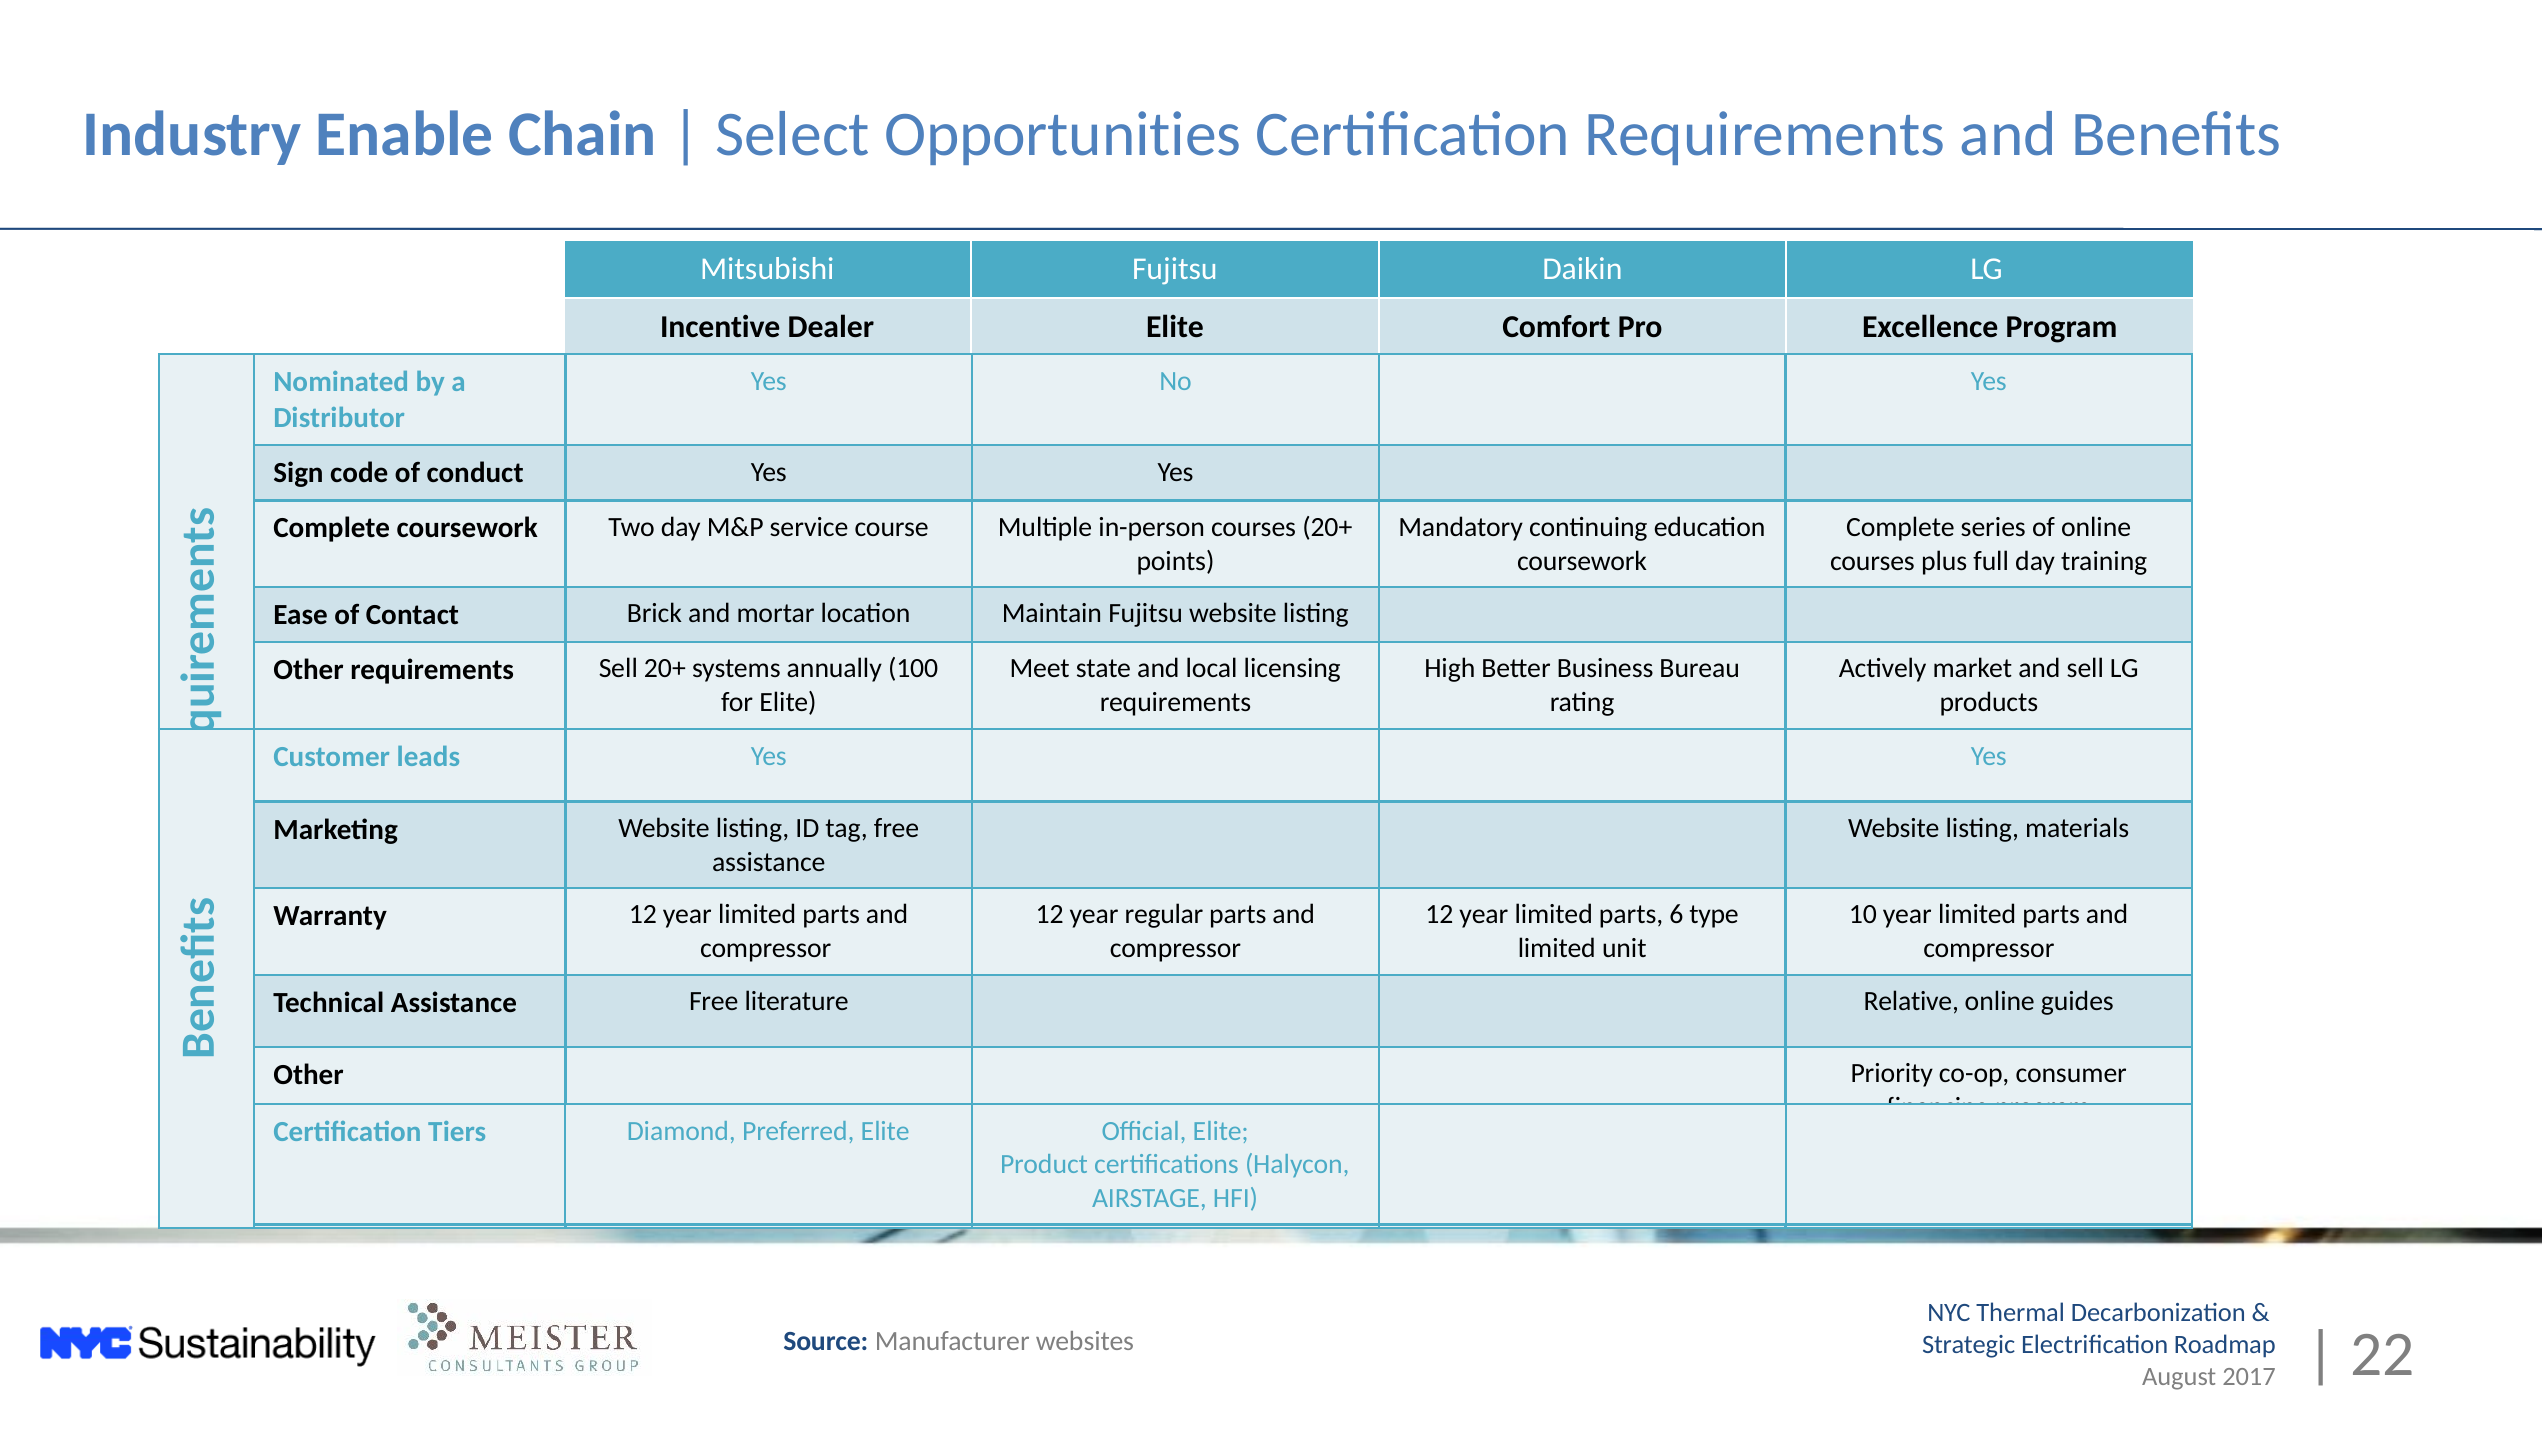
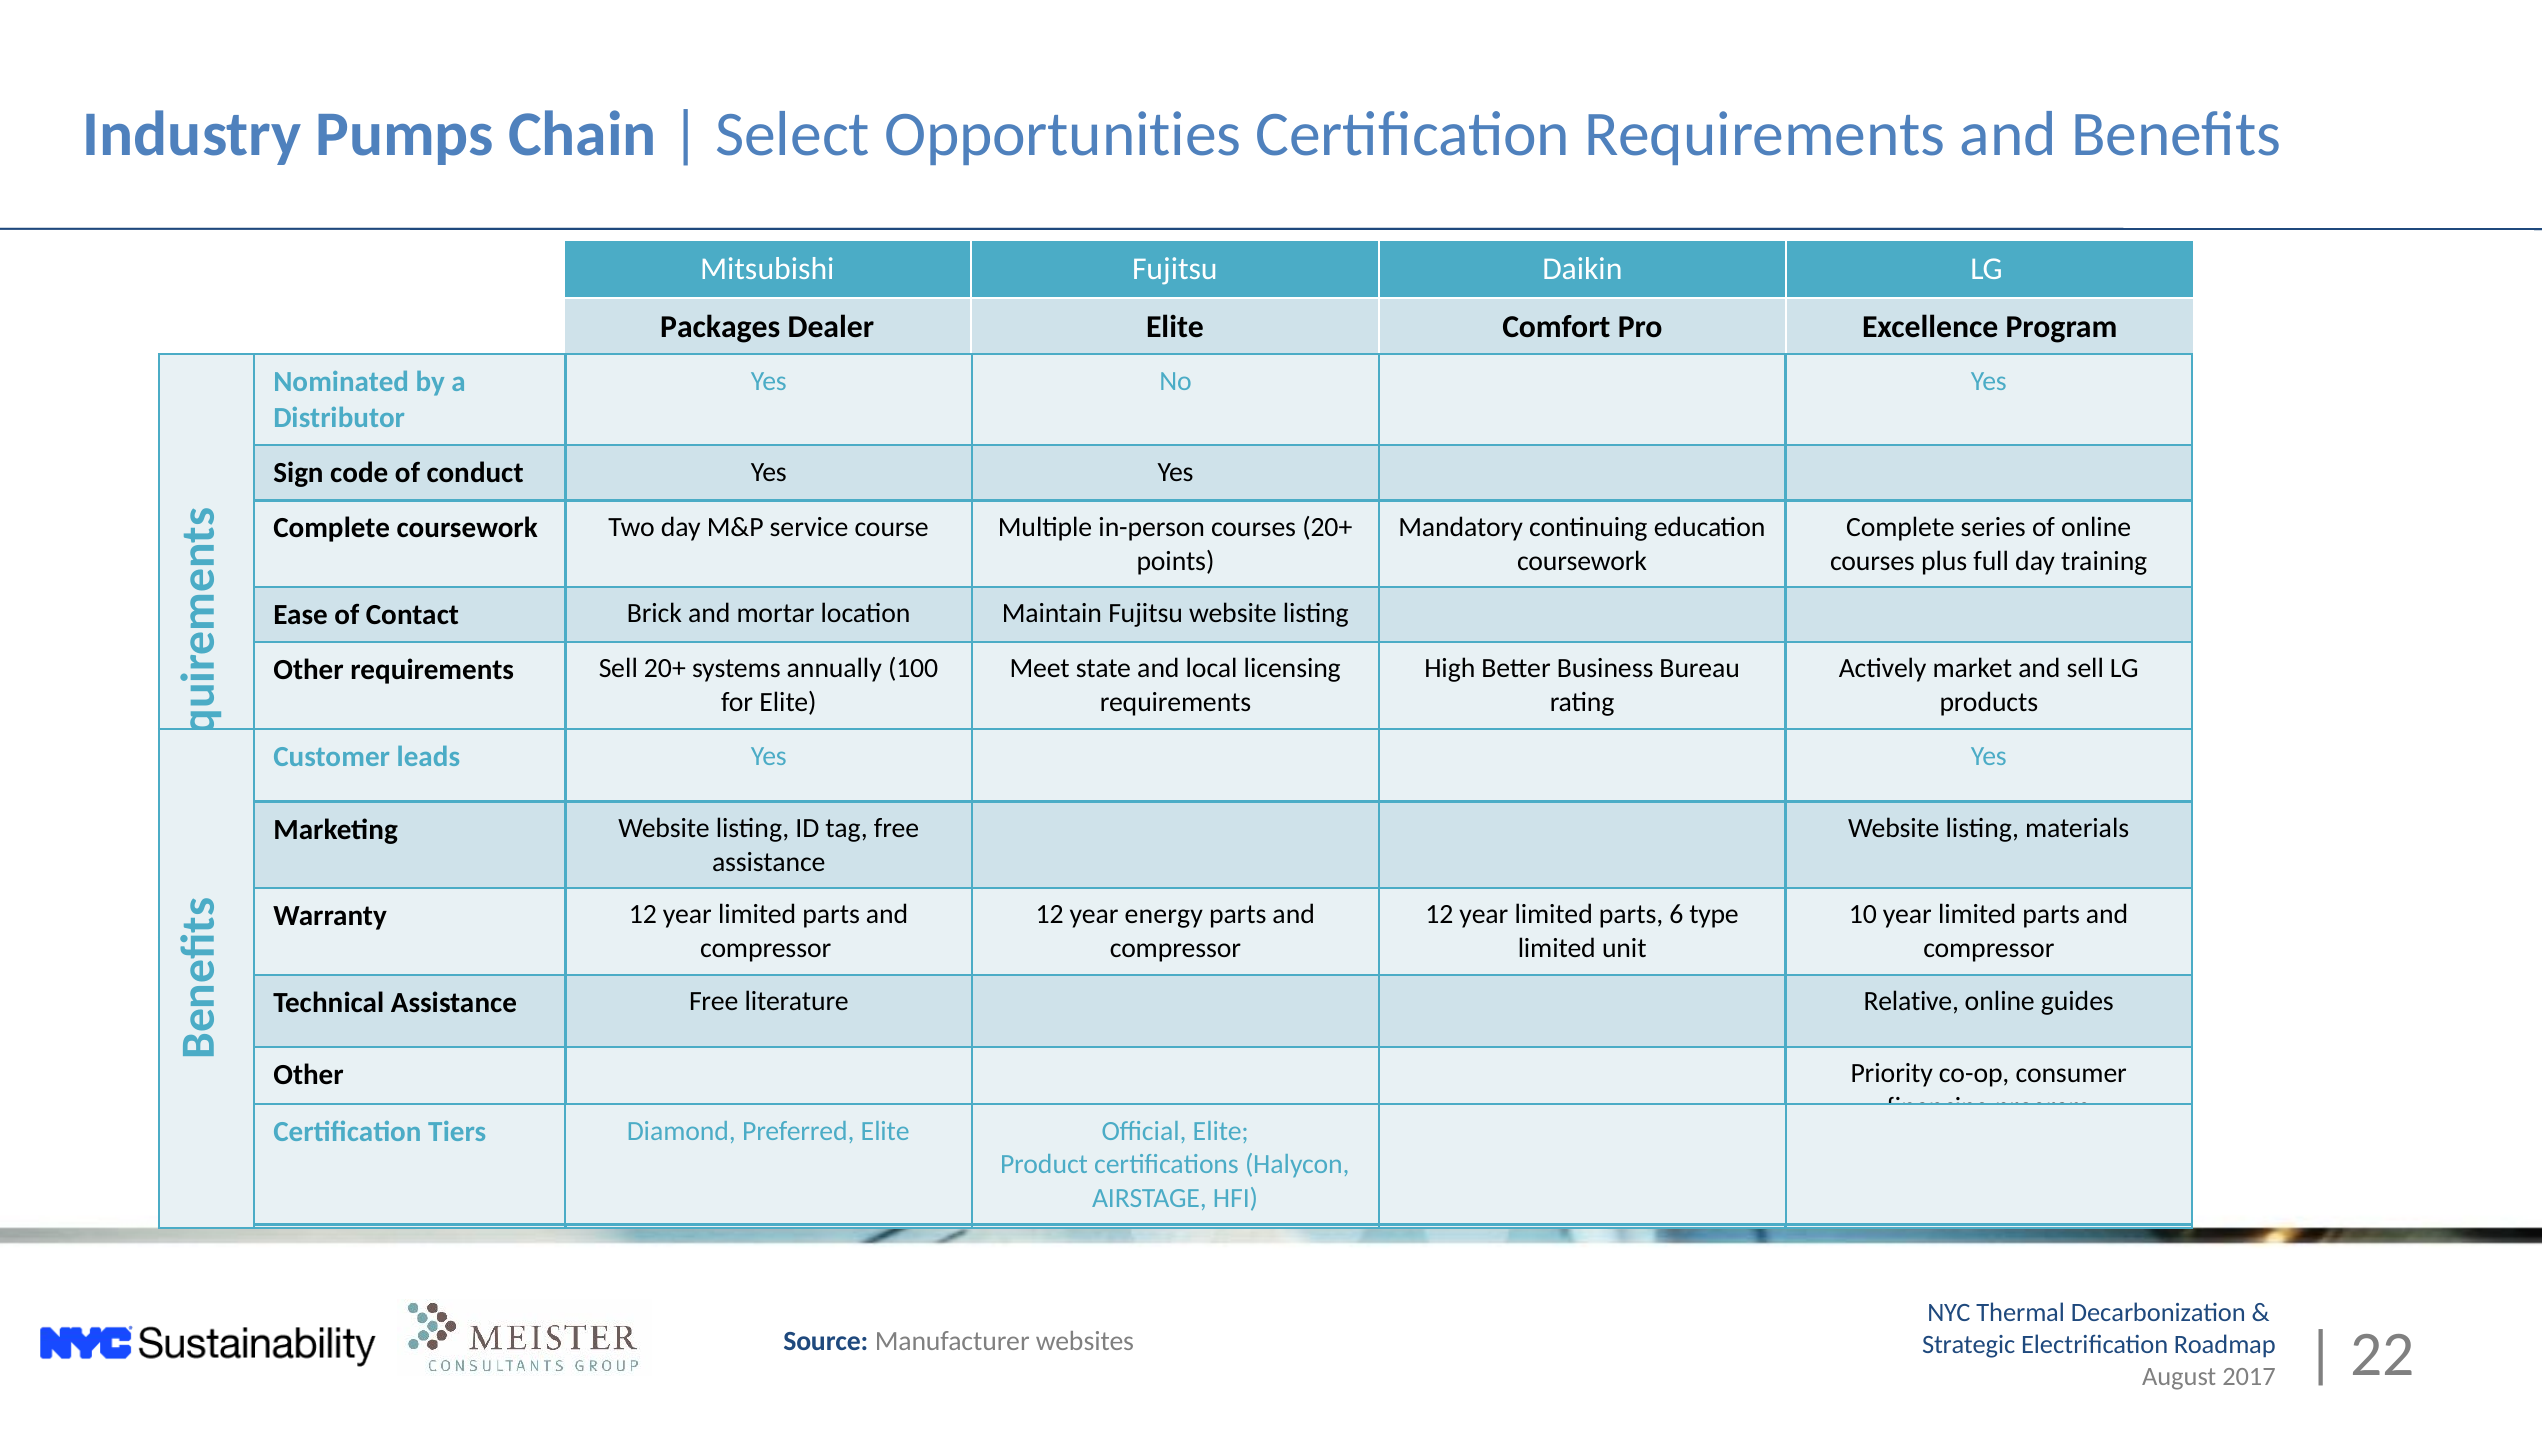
Enable: Enable -> Pumps (405, 135)
Incentive: Incentive -> Packages (720, 327)
regular: regular -> energy (1164, 915)
